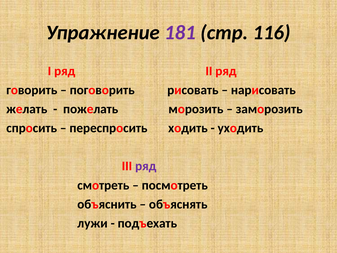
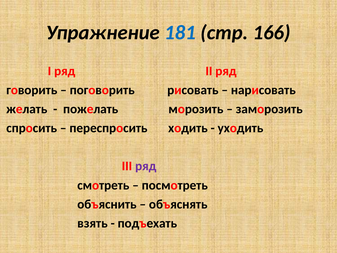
181 colour: purple -> blue (180, 33)
116: 116 -> 166 (272, 33)
лужи: лужи -> взять (92, 223)
